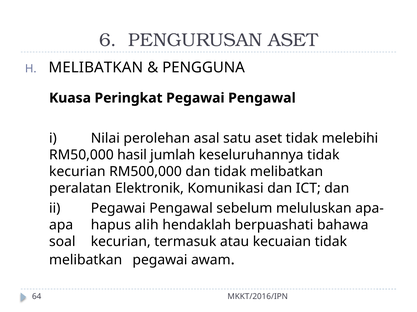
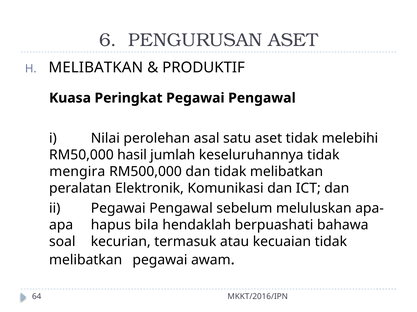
PENGGUNA: PENGGUNA -> PRODUKTIF (204, 68)
kecurian: kecurian -> mengira (77, 172)
alih: alih -> bila (147, 225)
